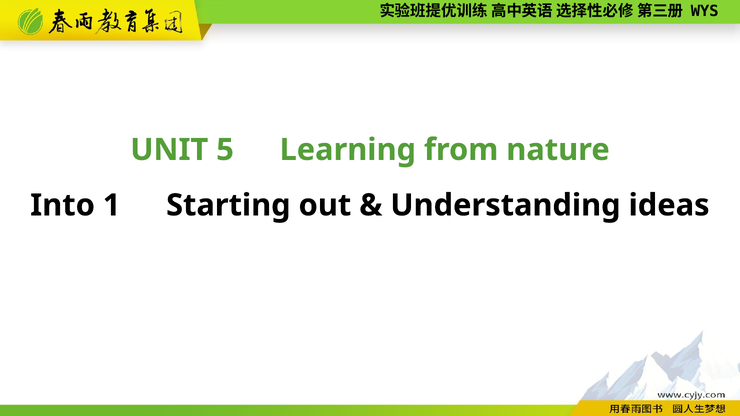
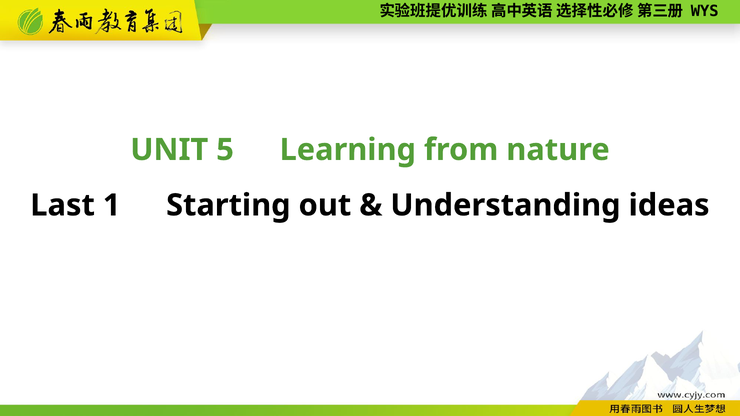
Into: Into -> Last (63, 205)
